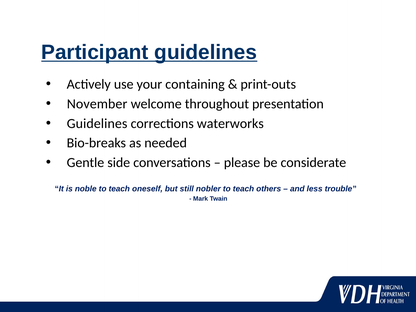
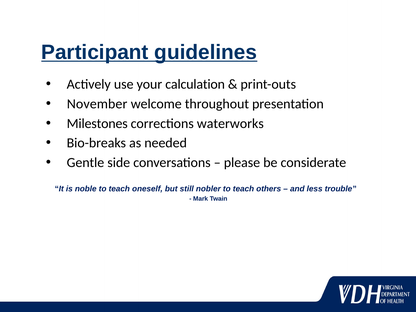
containing: containing -> calculation (195, 84)
Guidelines: Guidelines -> Milestones (97, 123)
